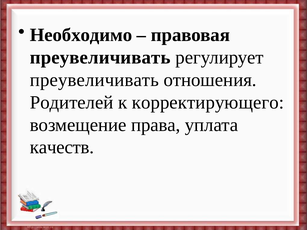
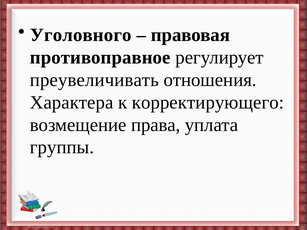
Необходимо: Необходимо -> Уголовного (81, 35)
преувеличивать: преувеличивать -> противоправное (100, 57)
Родителей: Родителей -> Характера (72, 102)
качеств: качеств -> группы (62, 147)
